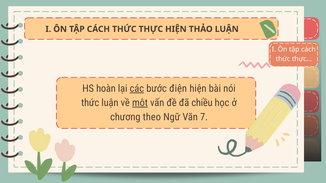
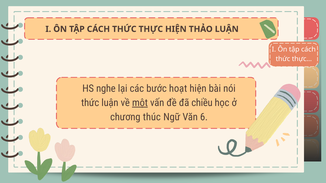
hoàn: hoàn -> nghe (106, 89)
các underline: present -> none (137, 89)
điện: điện -> hoạt (178, 89)
theo: theo -> thúc (152, 117)
7: 7 -> 6 (204, 117)
